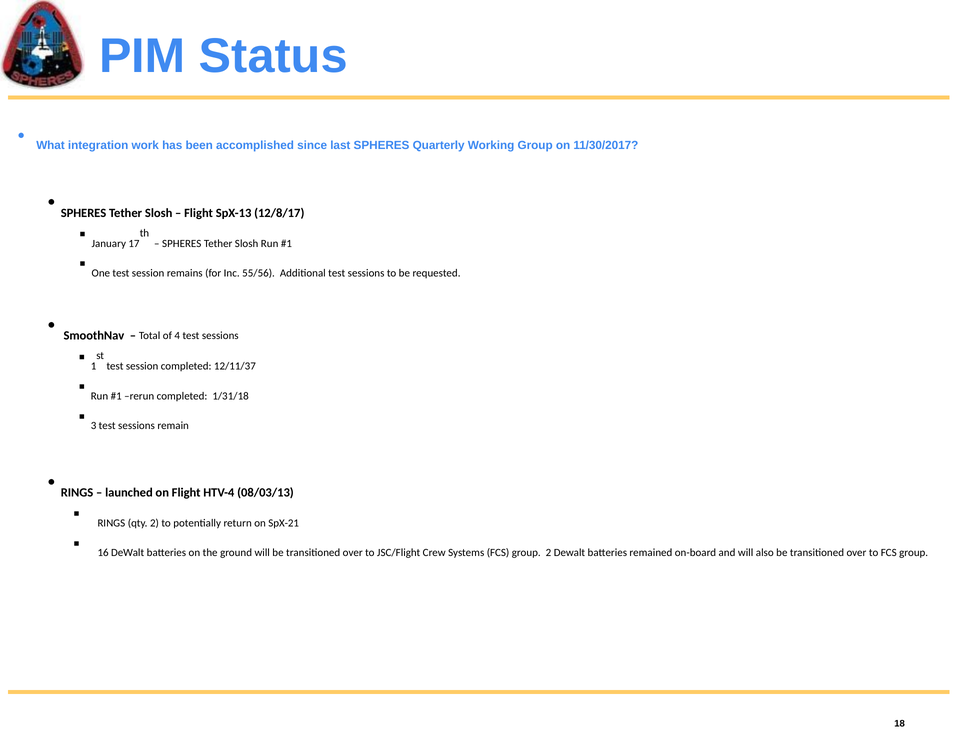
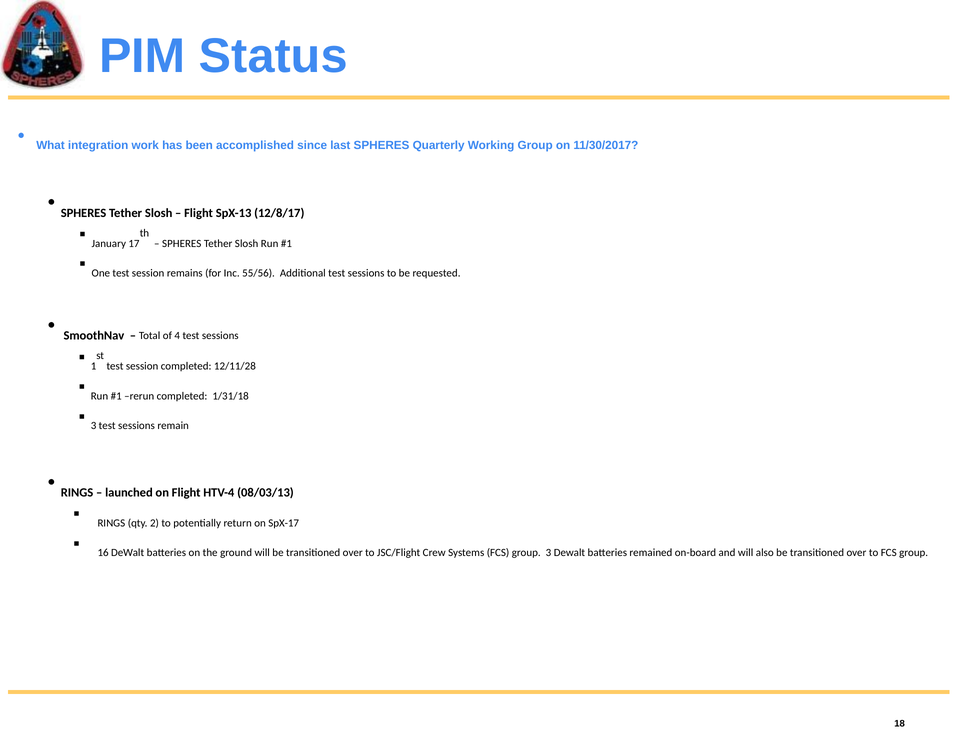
12/11/37: 12/11/37 -> 12/11/28 (235, 366)
SpX-21: SpX-21 -> SpX-17 (284, 523)
group 2: 2 -> 3 (549, 552)
